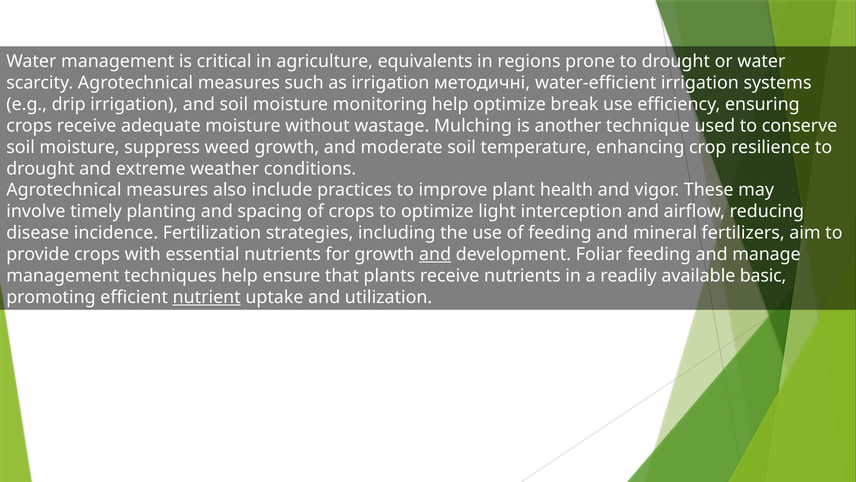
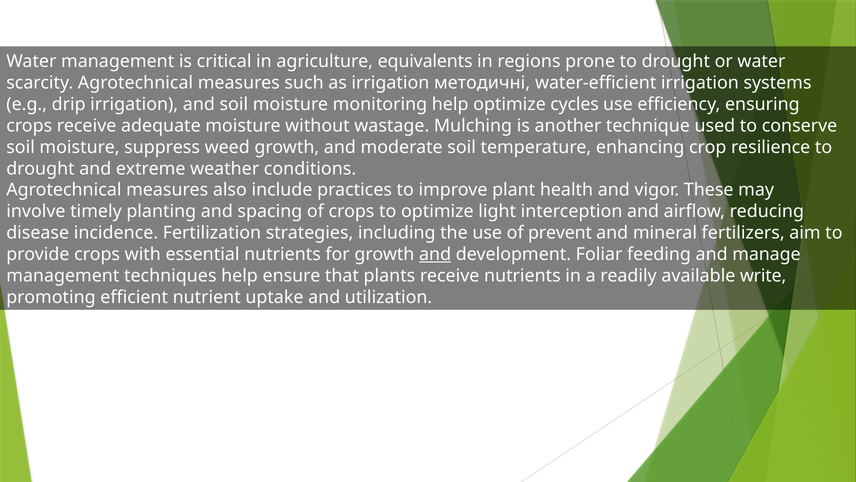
break: break -> cycles (575, 104)
of feeding: feeding -> prevent (560, 233)
basic: basic -> write (763, 275)
nutrient underline: present -> none (207, 297)
